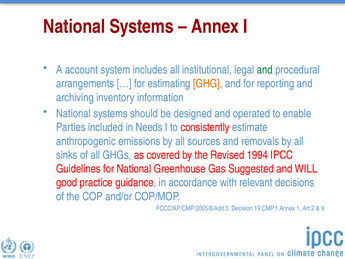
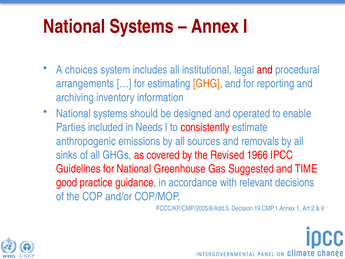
account: account -> choices (81, 70)
and colour: green -> red (265, 70)
1994: 1994 -> 1966 (257, 155)
WILL: WILL -> TIME (306, 169)
